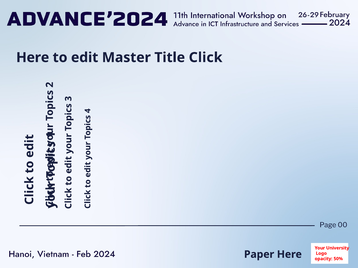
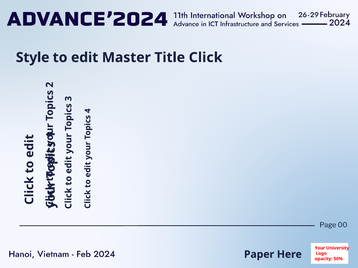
Here: Here -> Style (33, 58)
